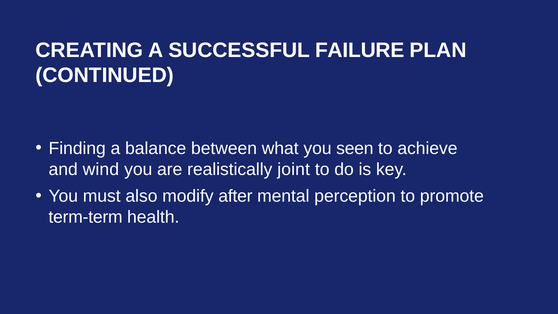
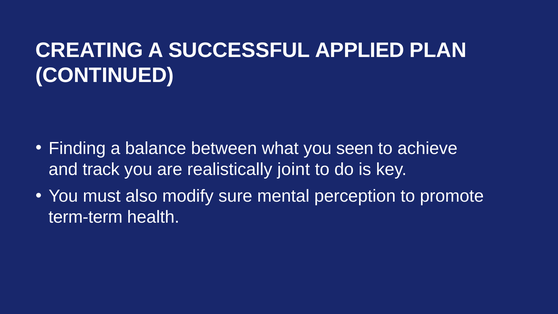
FAILURE: FAILURE -> APPLIED (360, 50)
wind: wind -> track (101, 169)
after: after -> sure (235, 196)
